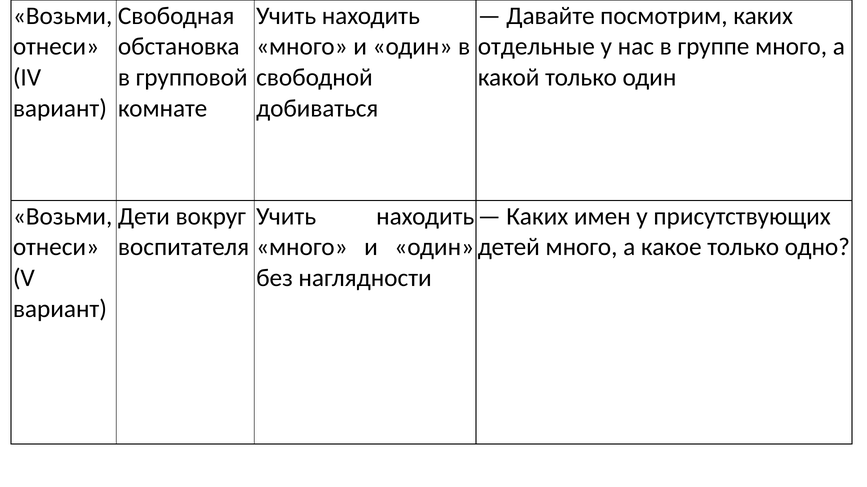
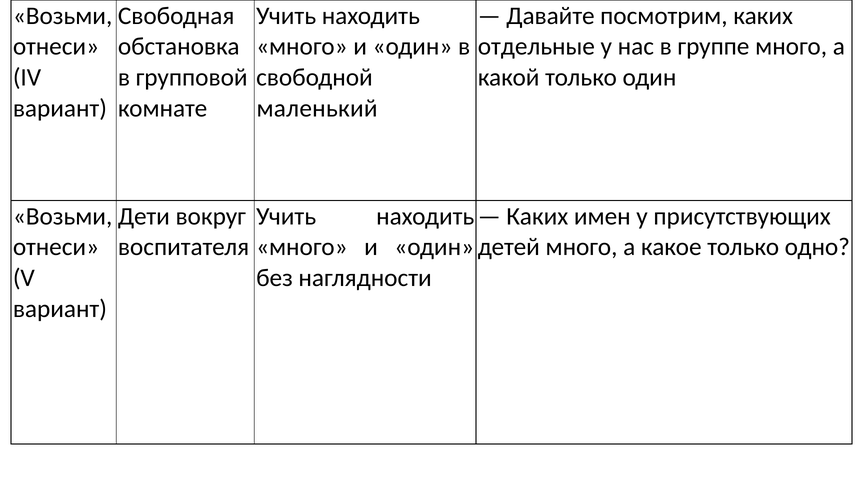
добиваться: добиваться -> маленький (317, 108)
